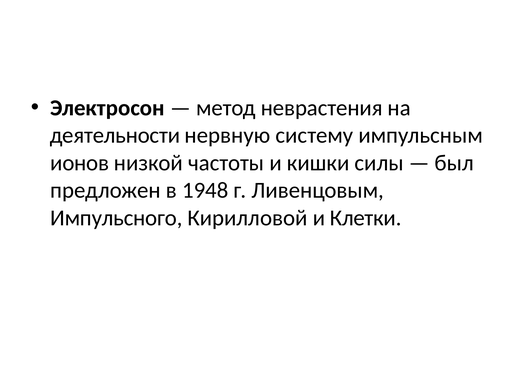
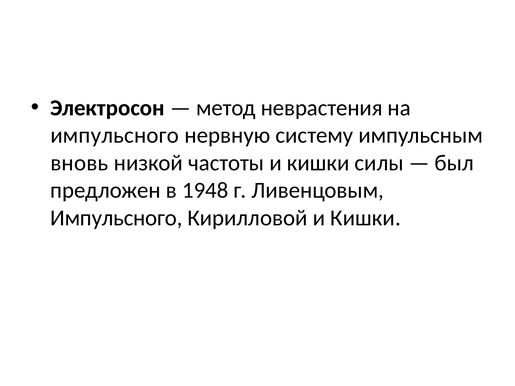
деятельности: деятельности -> импульсного (115, 136)
ионов: ионов -> вновь (79, 163)
Кирилловой и Клетки: Клетки -> Кишки (366, 218)
